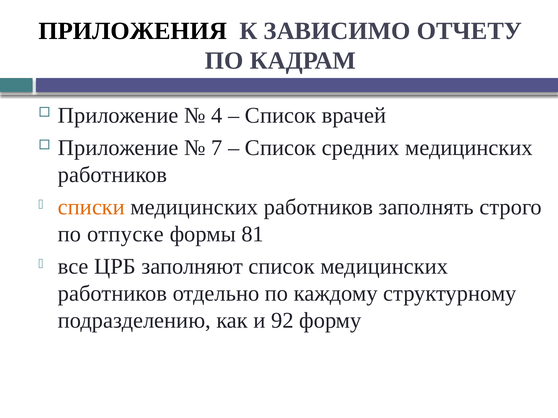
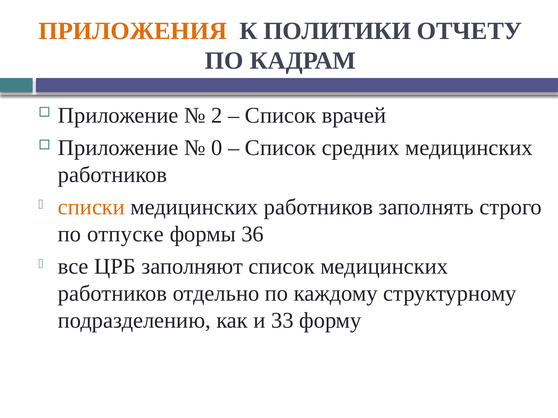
ПРИЛОЖЕНИЯ colour: black -> orange (133, 31)
ЗАВИСИМО: ЗАВИСИМО -> ПОЛИТИКИ (337, 31)
4: 4 -> 2 (217, 115)
7: 7 -> 0 (217, 148)
81: 81 -> 36 (253, 234)
92: 92 -> 33 (282, 321)
